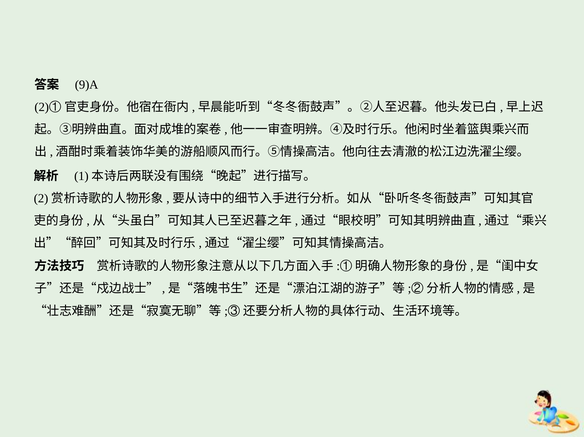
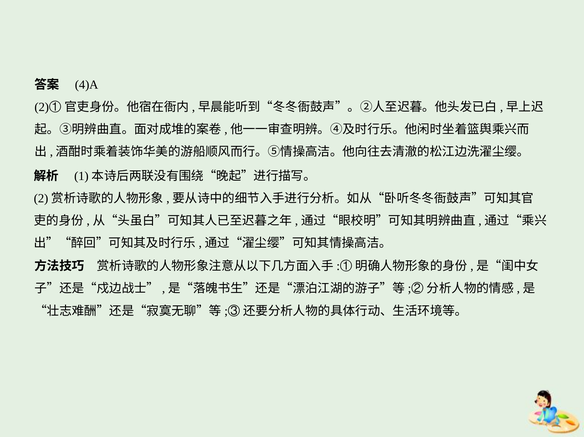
9)A: 9)A -> 4)A (87, 85)
